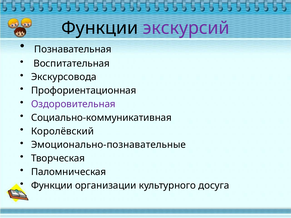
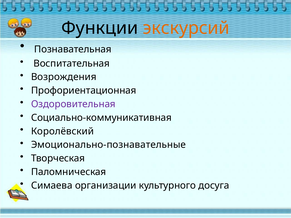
экскурсий colour: purple -> orange (186, 28)
Экскурсовода: Экскурсовода -> Возрождения (64, 77)
Функции: Функции -> Симаева (52, 186)
